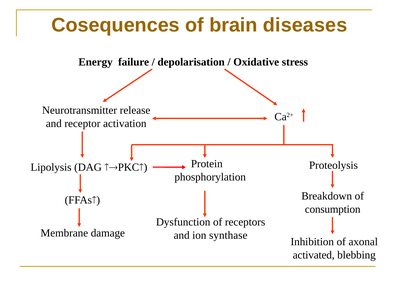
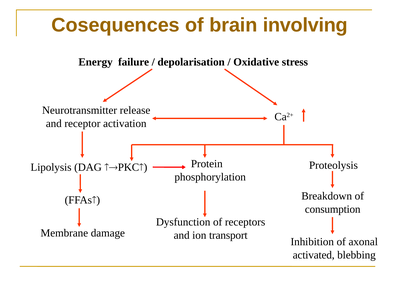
diseases: diseases -> involving (305, 25)
synthase: synthase -> transport (228, 235)
